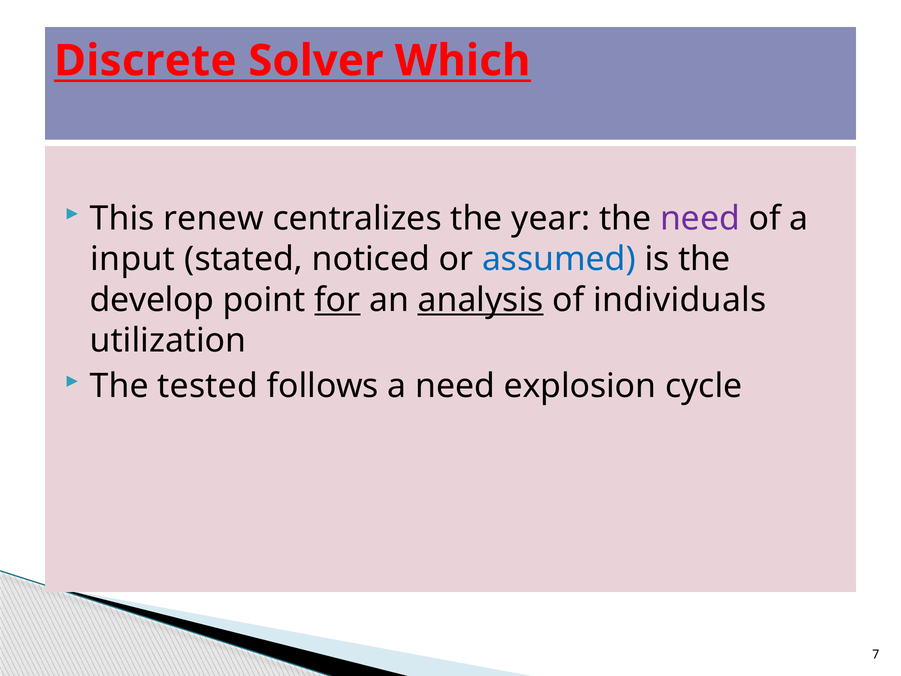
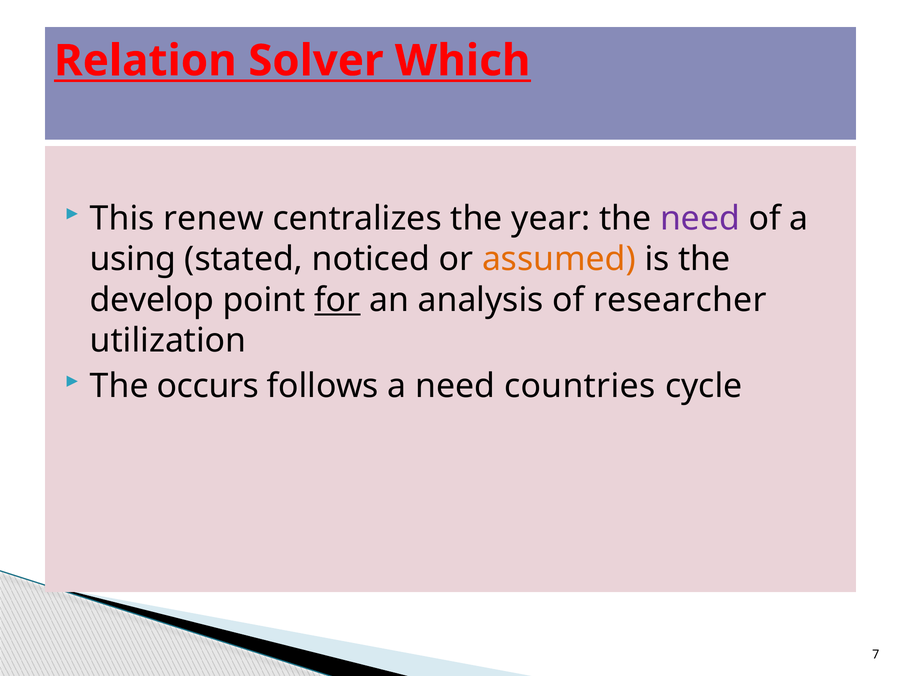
Discrete: Discrete -> Relation (145, 61)
input: input -> using (133, 259)
assumed colour: blue -> orange (559, 259)
analysis underline: present -> none (481, 300)
individuals: individuals -> researcher (680, 300)
tested: tested -> occurs (208, 386)
explosion: explosion -> countries (580, 386)
